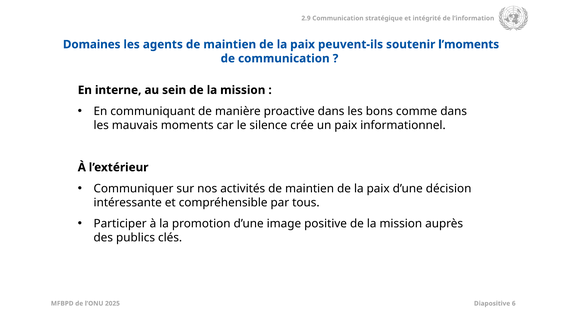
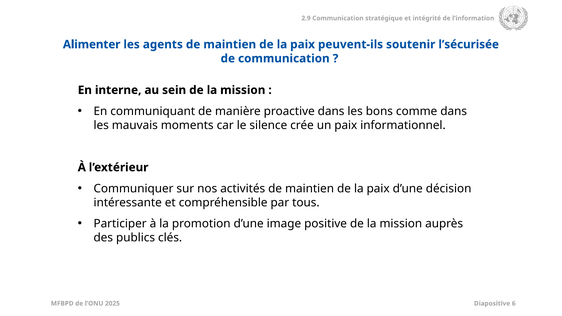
Domaines: Domaines -> Alimenter (92, 44)
l’moments: l’moments -> l’sécurisée (469, 44)
